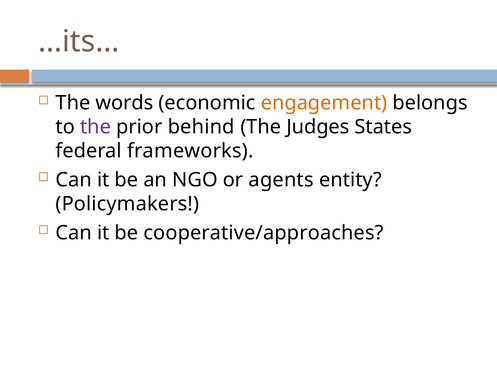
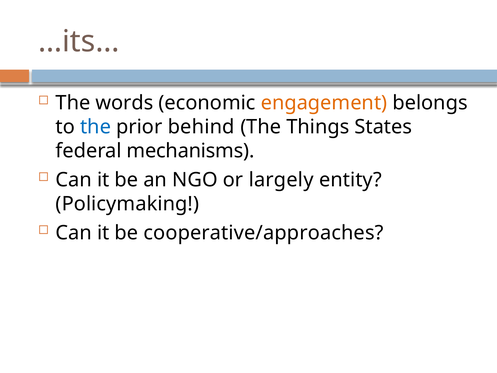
the colour: purple -> blue (96, 127)
Judges: Judges -> Things (318, 127)
frameworks: frameworks -> mechanisms (190, 151)
agents: agents -> largely (281, 180)
Policymakers: Policymakers -> Policymaking (127, 204)
